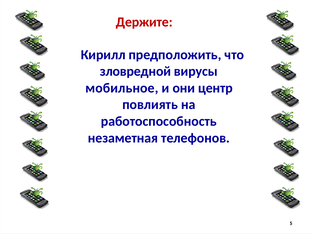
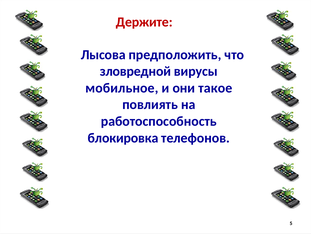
Кирилл: Кирилл -> Лысова (103, 55)
центр: центр -> такое (215, 88)
незаметная: незаметная -> блокировка (123, 138)
